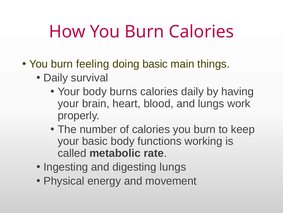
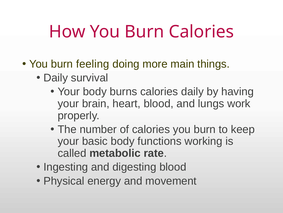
doing basic: basic -> more (155, 64)
digesting lungs: lungs -> blood (173, 167)
